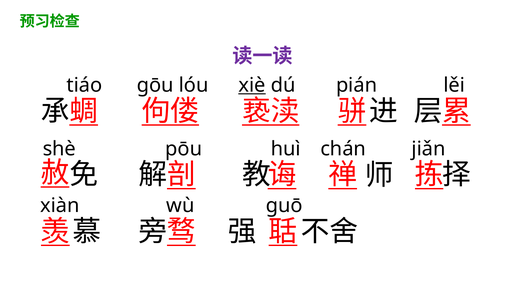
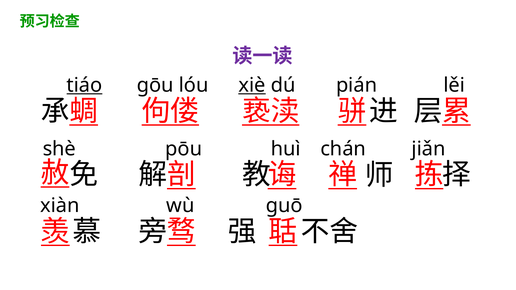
tiáo underline: none -> present (84, 85)
